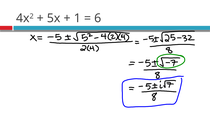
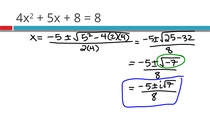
1: 1 -> 8 (77, 18)
6: 6 -> 8 (98, 18)
